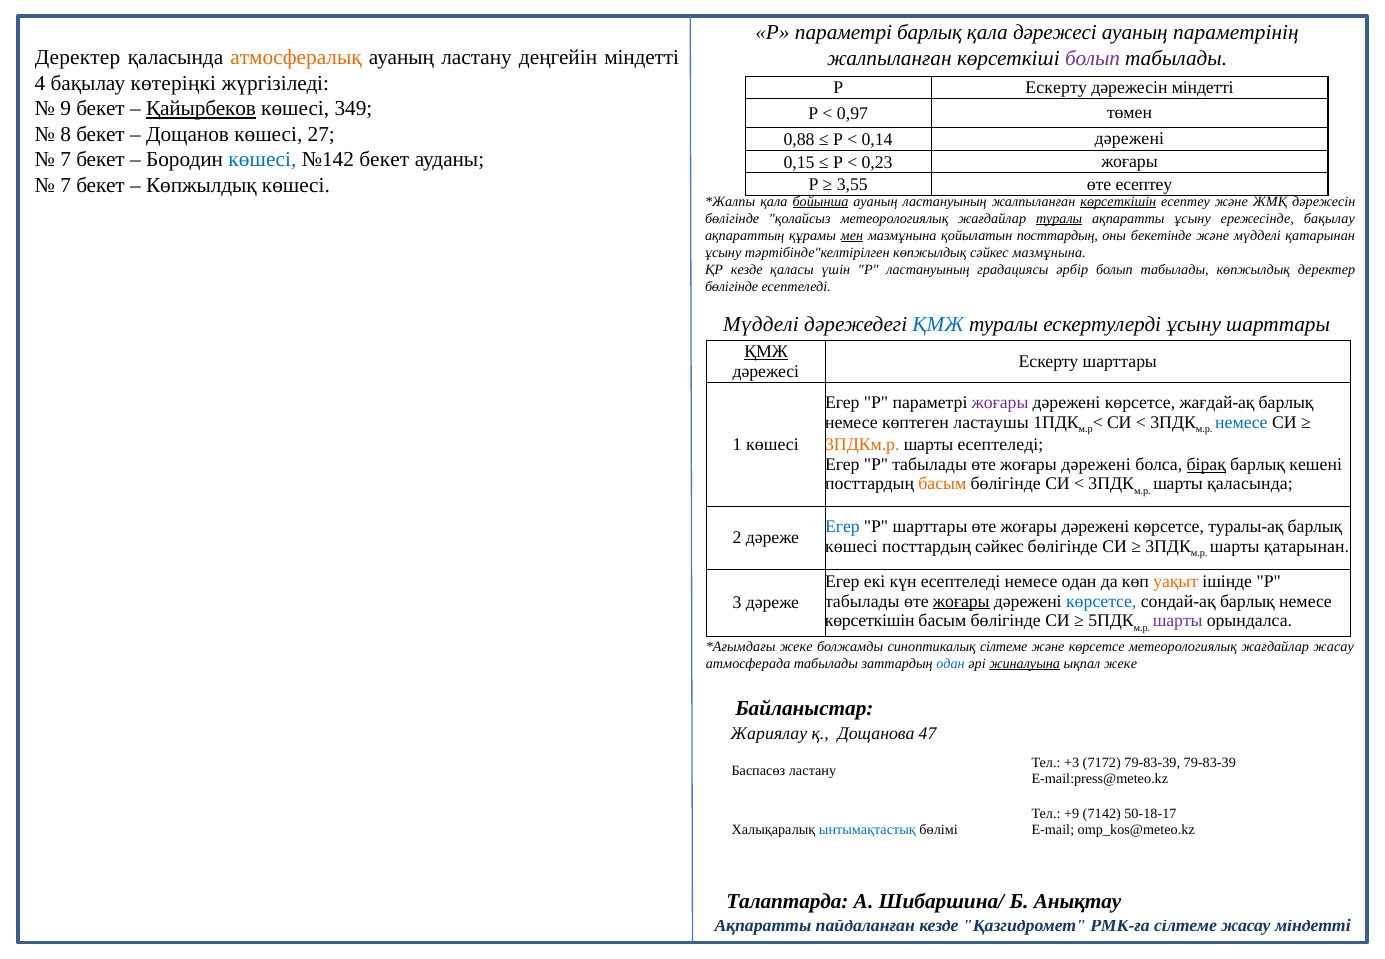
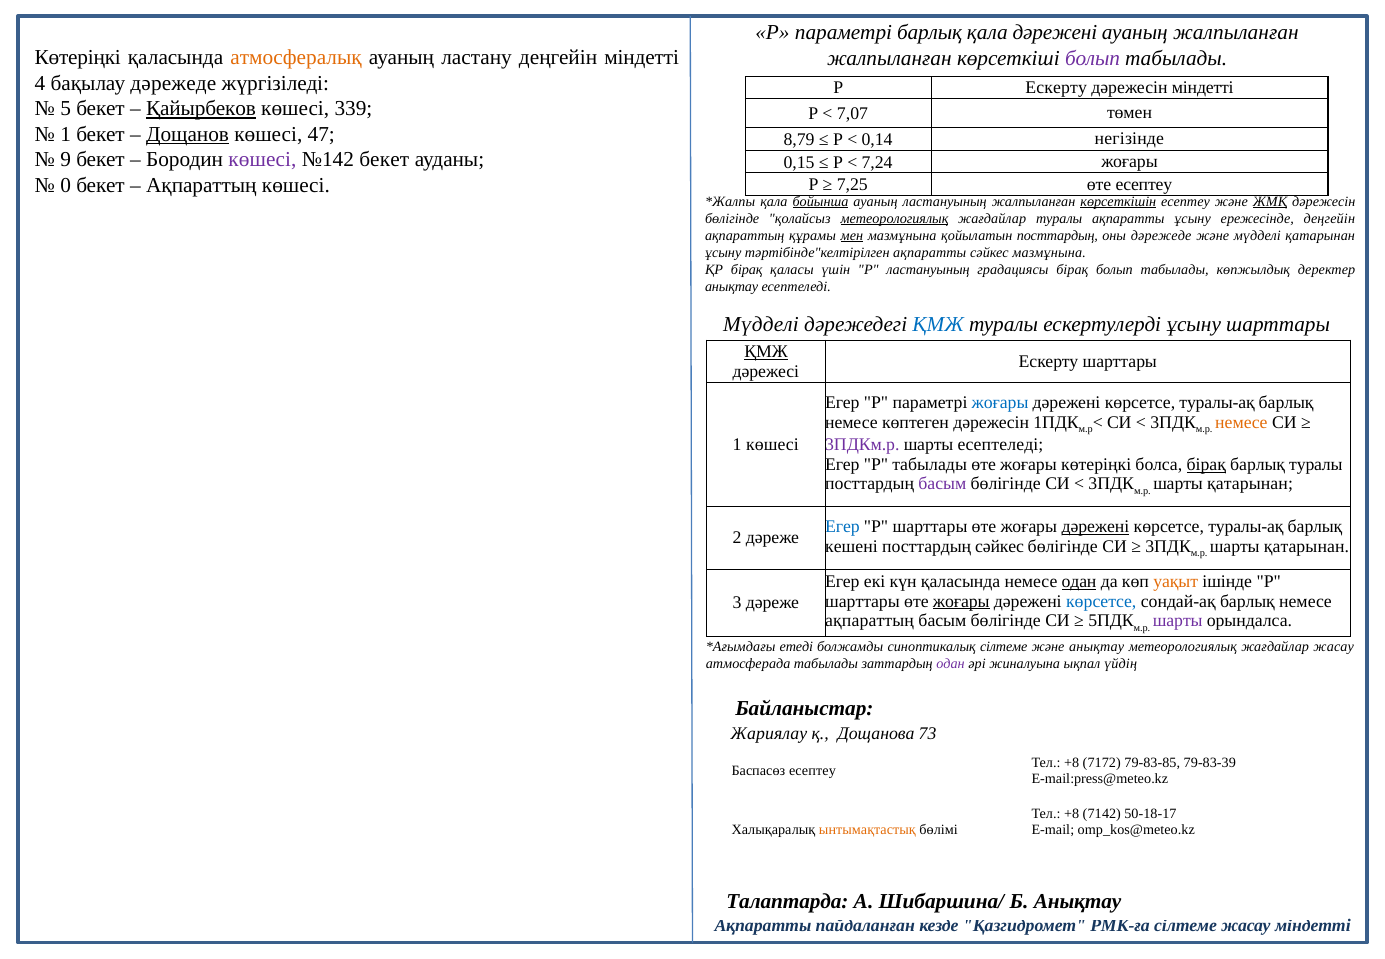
қала дәрежесі: дәрежесі -> дәрежені (1055, 33)
ауаның параметрінің: параметрінің -> жалпыланған (1236, 33)
Деректер: Деректер -> Көтеріңкі (78, 58)
бақылау көтеріңкі: көтеріңкі -> дәрежеде (173, 83)
9: 9 -> 5 (66, 109)
349: 349 -> 339 (353, 109)
0,97: 0,97 -> 7,07 (852, 113)
8: 8 -> 1 (66, 134)
Дощанов underline: none -> present (188, 134)
27: 27 -> 47 (321, 134)
0,88: 0,88 -> 8,79 (799, 139)
0,14 дәрежені: дәрежені -> негізінде (1129, 139)
7: 7 -> 9 (66, 160)
көшесі colour: blue -> purple (262, 160)
0,23: 0,23 -> 7,24 (877, 162)
7: 7 -> 0 (66, 185)
Көпжылдық: Көпжылдық -> Ақпараттың (201, 185)
3,55: 3,55 -> 7,25 (852, 185)
ЖМҚ underline: none -> present (1270, 201)
метеорологиялық underline: none -> present (894, 218)
туралы underline: present -> none (1059, 218)
ережесінде бақылау: бақылау -> деңгейін (1329, 218)
оны бекетінде: бекетінде -> дәрежеде (1161, 235)
тәртібінде"келтірілген көпжылдық: көпжылдық -> ақпаратты (930, 252)
ҚР кезде: кезде -> бірақ (747, 269)
градациясы әрбір: әрбір -> бірақ (1072, 269)
бөлігінде: бөлігінде -> анықтау (732, 286)
жоғары colour: purple -> blue (1000, 403)
жағдай-ақ: жағдай-ақ -> туралы-ақ (1217, 403)
көптеген ластаушы: ластаушы -> дәрежесін (991, 422)
немесе colour: blue -> orange (1241, 422)
3ПДКм.р colour: orange -> purple (862, 445)
дәрежені: дәрежені -> көтеріңкі (1096, 464)
барлық кешені: кешені -> туралы (1316, 464)
басым colour: orange -> purple (942, 484)
қаласында: қаласында -> қатарынан (1250, 484)
дәрежені underline: none -> present (1095, 527)
көшесі: көшесі -> кешені (851, 546)
күн есептеледі: есептеледі -> қаласында (961, 581)
одан underline: none -> present (1079, 581)
табылады: табылады -> шарттары (862, 601)
көрсеткішін: көрсеткішін -> ақпараттың (870, 621)
жеке: жеке -> етеді (796, 647)
және көрсетсе: көрсетсе -> анықтау (1097, 647)
одан colour: blue -> purple (951, 664)
жиналуына underline: present -> none (1025, 664)
ықпал жеке: жеке -> үйдің (1121, 664)
47: 47 -> 73 (928, 734)
+3: +3 -> +8 (1072, 763)
7172 79-83-39: 79-83-39 -> 79-83-85 (1152, 763)
Баспасөз ластану: ластану -> есептеу (813, 770)
+9: +9 -> +8 (1072, 814)
ынтымақтастық colour: blue -> orange (867, 830)
